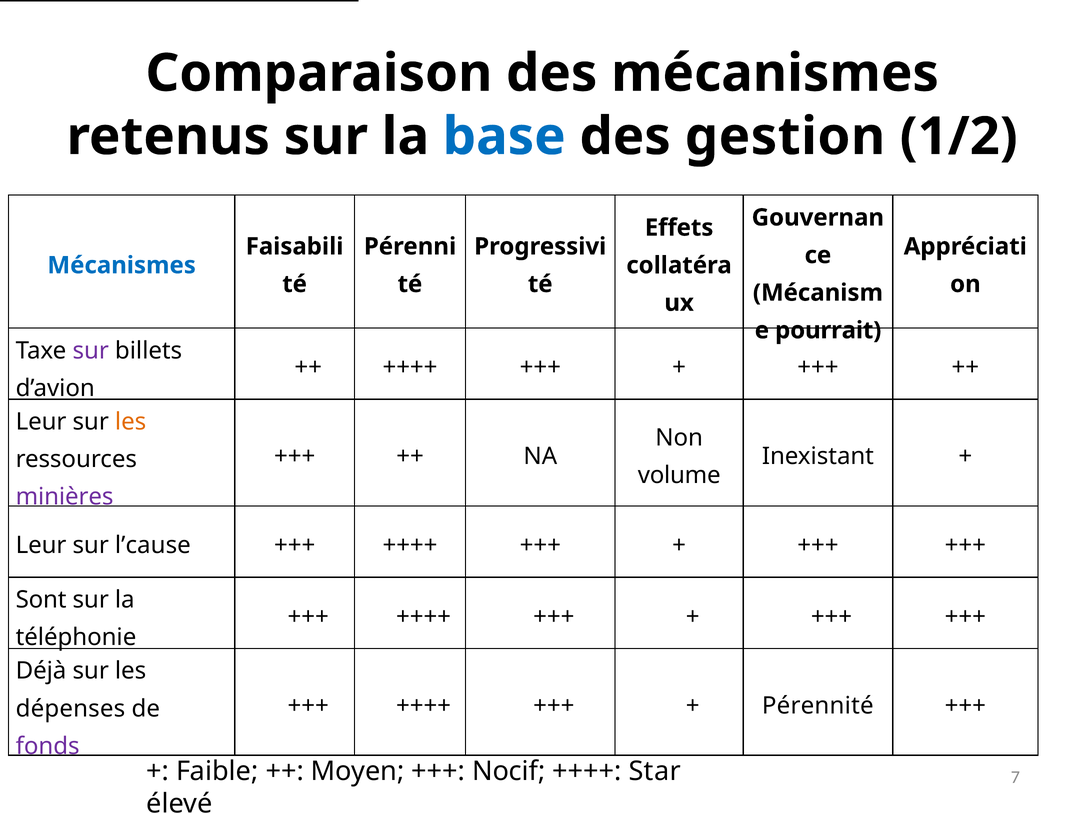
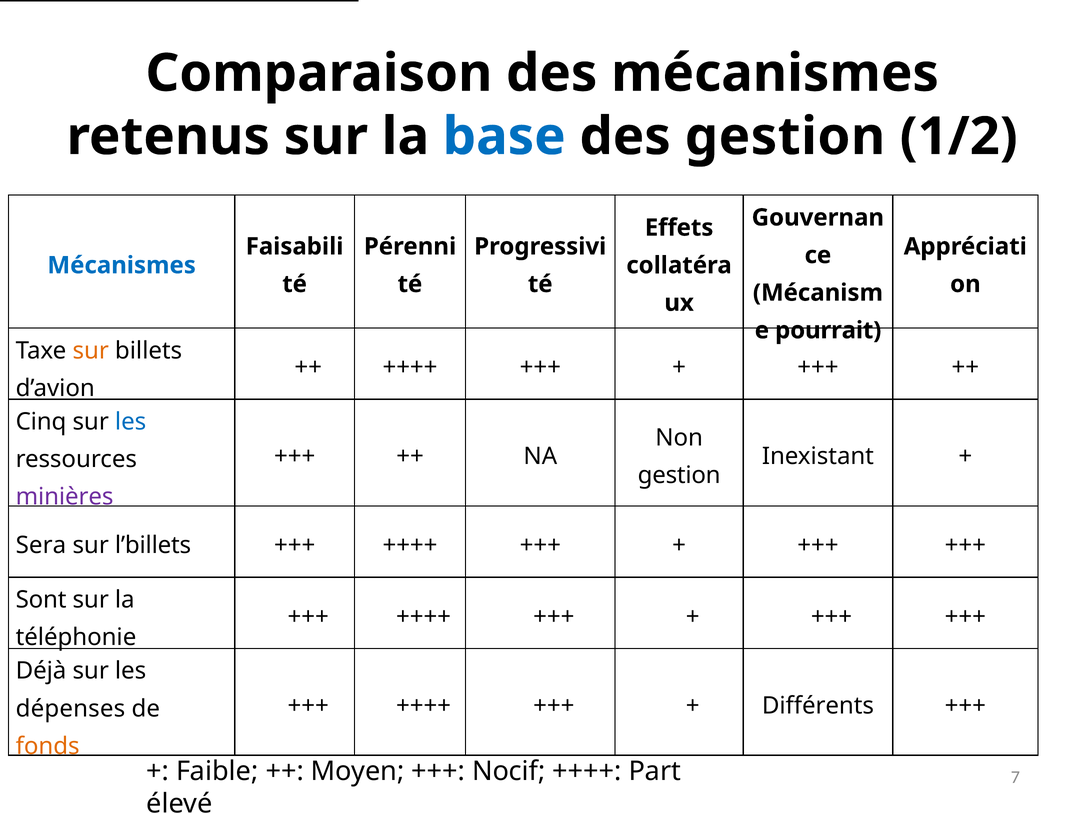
sur colour: purple -> orange (91, 350)
Leur: Leur -> Cinq (41, 422)
les colour: orange -> blue (131, 422)
volume: volume -> gestion (679, 475)
Leur: Leur -> Sera (41, 545)
l’cause: l’cause -> l’billets (153, 545)
Pérennité: Pérennité -> Différents (818, 705)
fonds colour: purple -> orange (48, 746)
Star: Star -> Part (655, 771)
